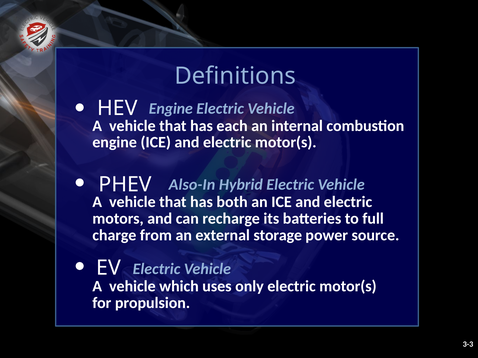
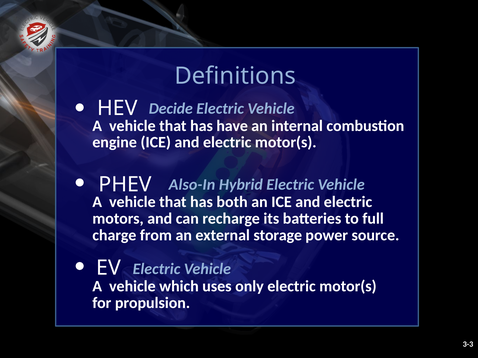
HEV Engine: Engine -> Decide (171, 109)
each: each -> have (232, 126)
